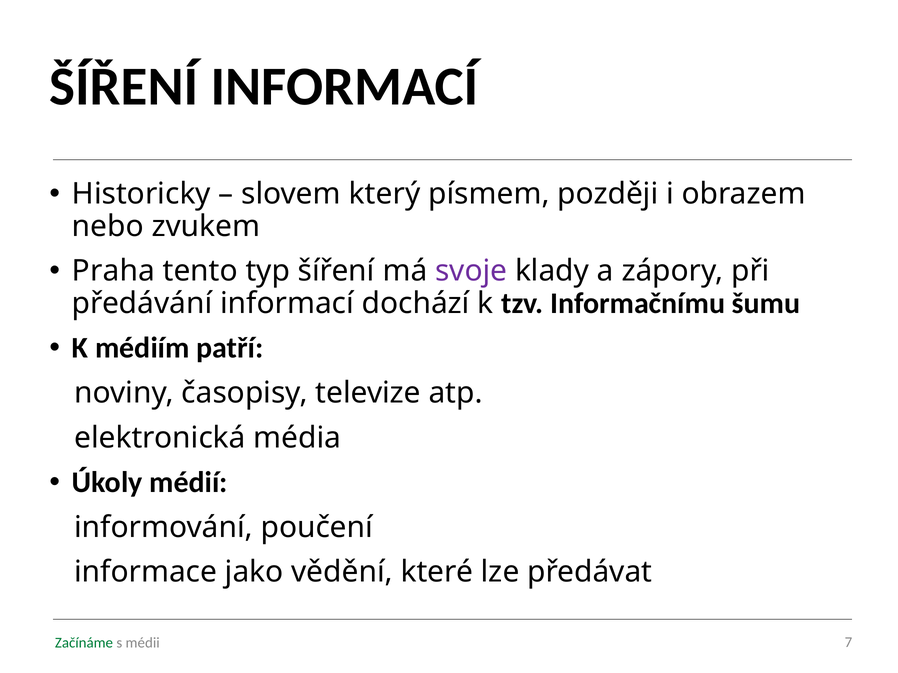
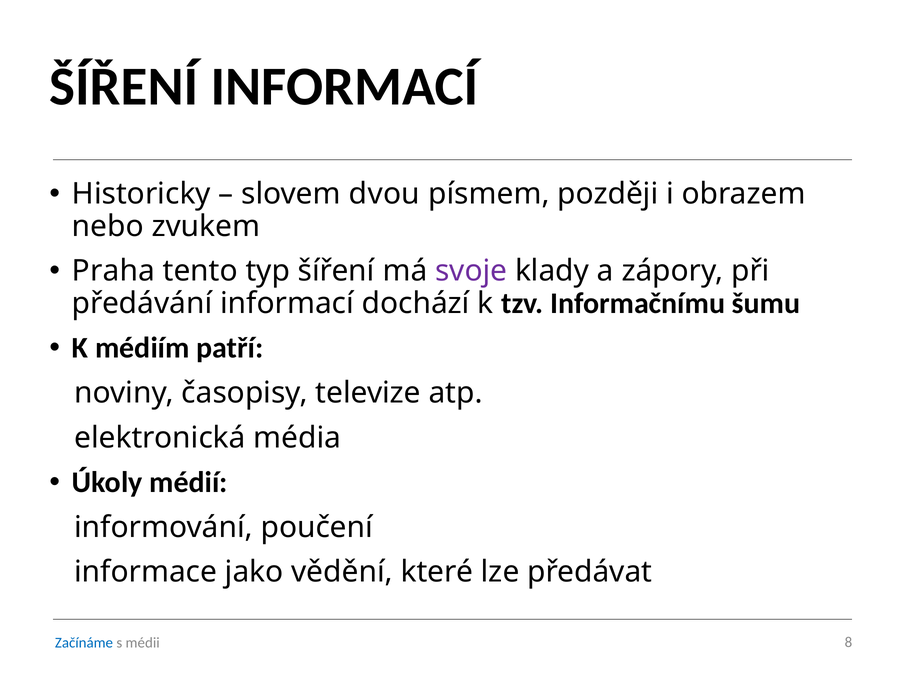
který: který -> dvou (384, 194)
Začínáme colour: green -> blue (84, 643)
7: 7 -> 8 (848, 643)
